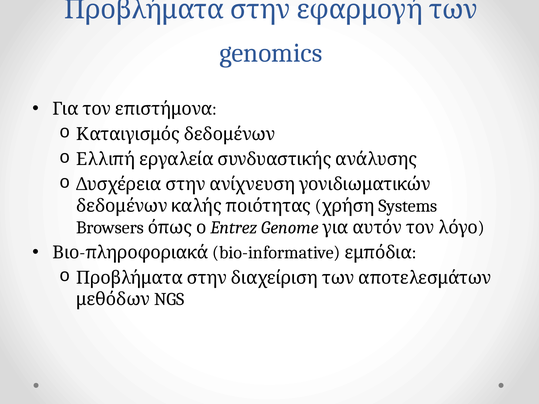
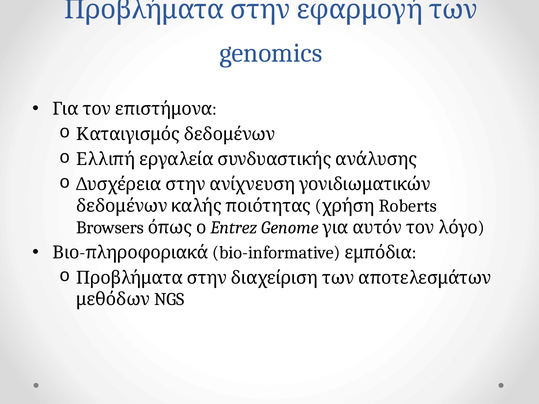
Systems: Systems -> Roberts (408, 206)
